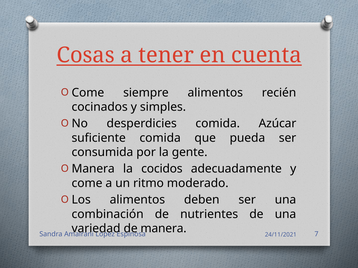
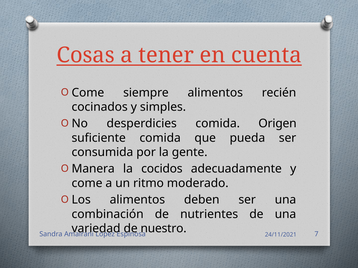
Azúcar: Azúcar -> Origen (278, 124)
manera: manera -> nuestro (164, 229)
